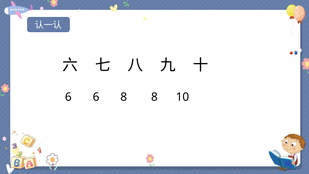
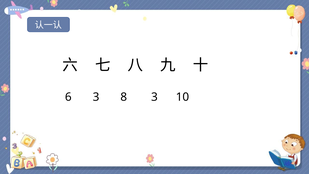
6 6: 6 -> 3 (96, 97)
8 8: 8 -> 3 (154, 97)
